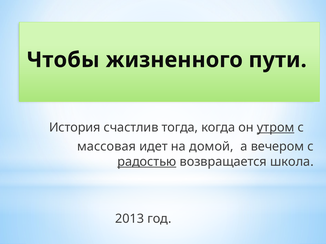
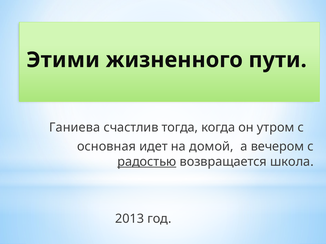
Чтобы: Чтобы -> Этими (63, 60)
История: История -> Ганиева (75, 128)
утром underline: present -> none (276, 128)
массовая: массовая -> основная (107, 147)
